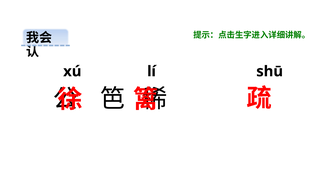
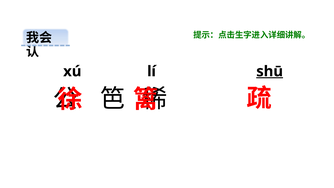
shū underline: none -> present (270, 71)
